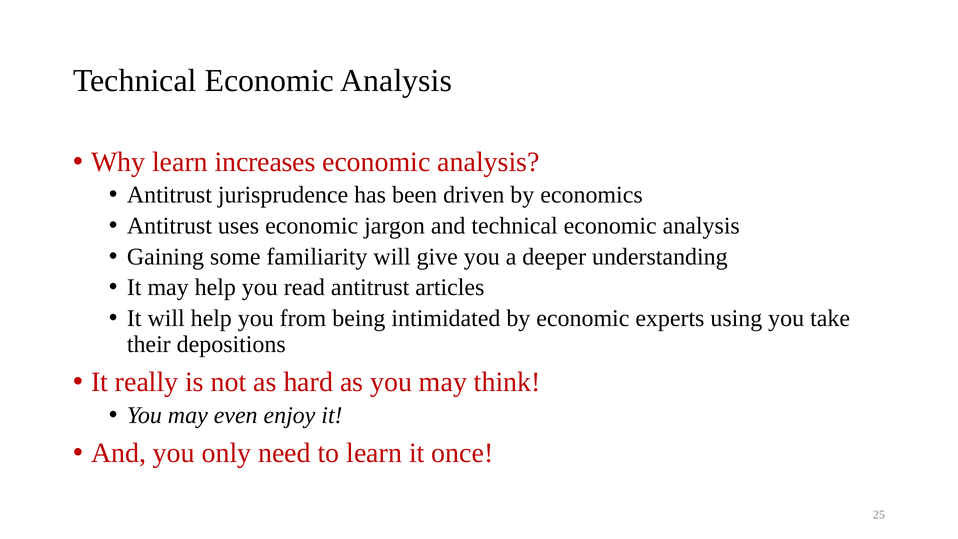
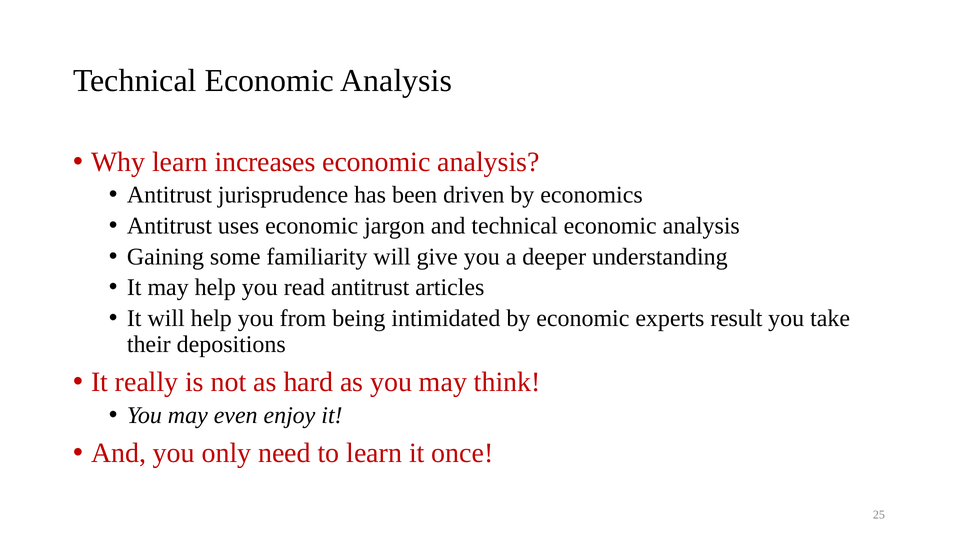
using: using -> result (736, 318)
